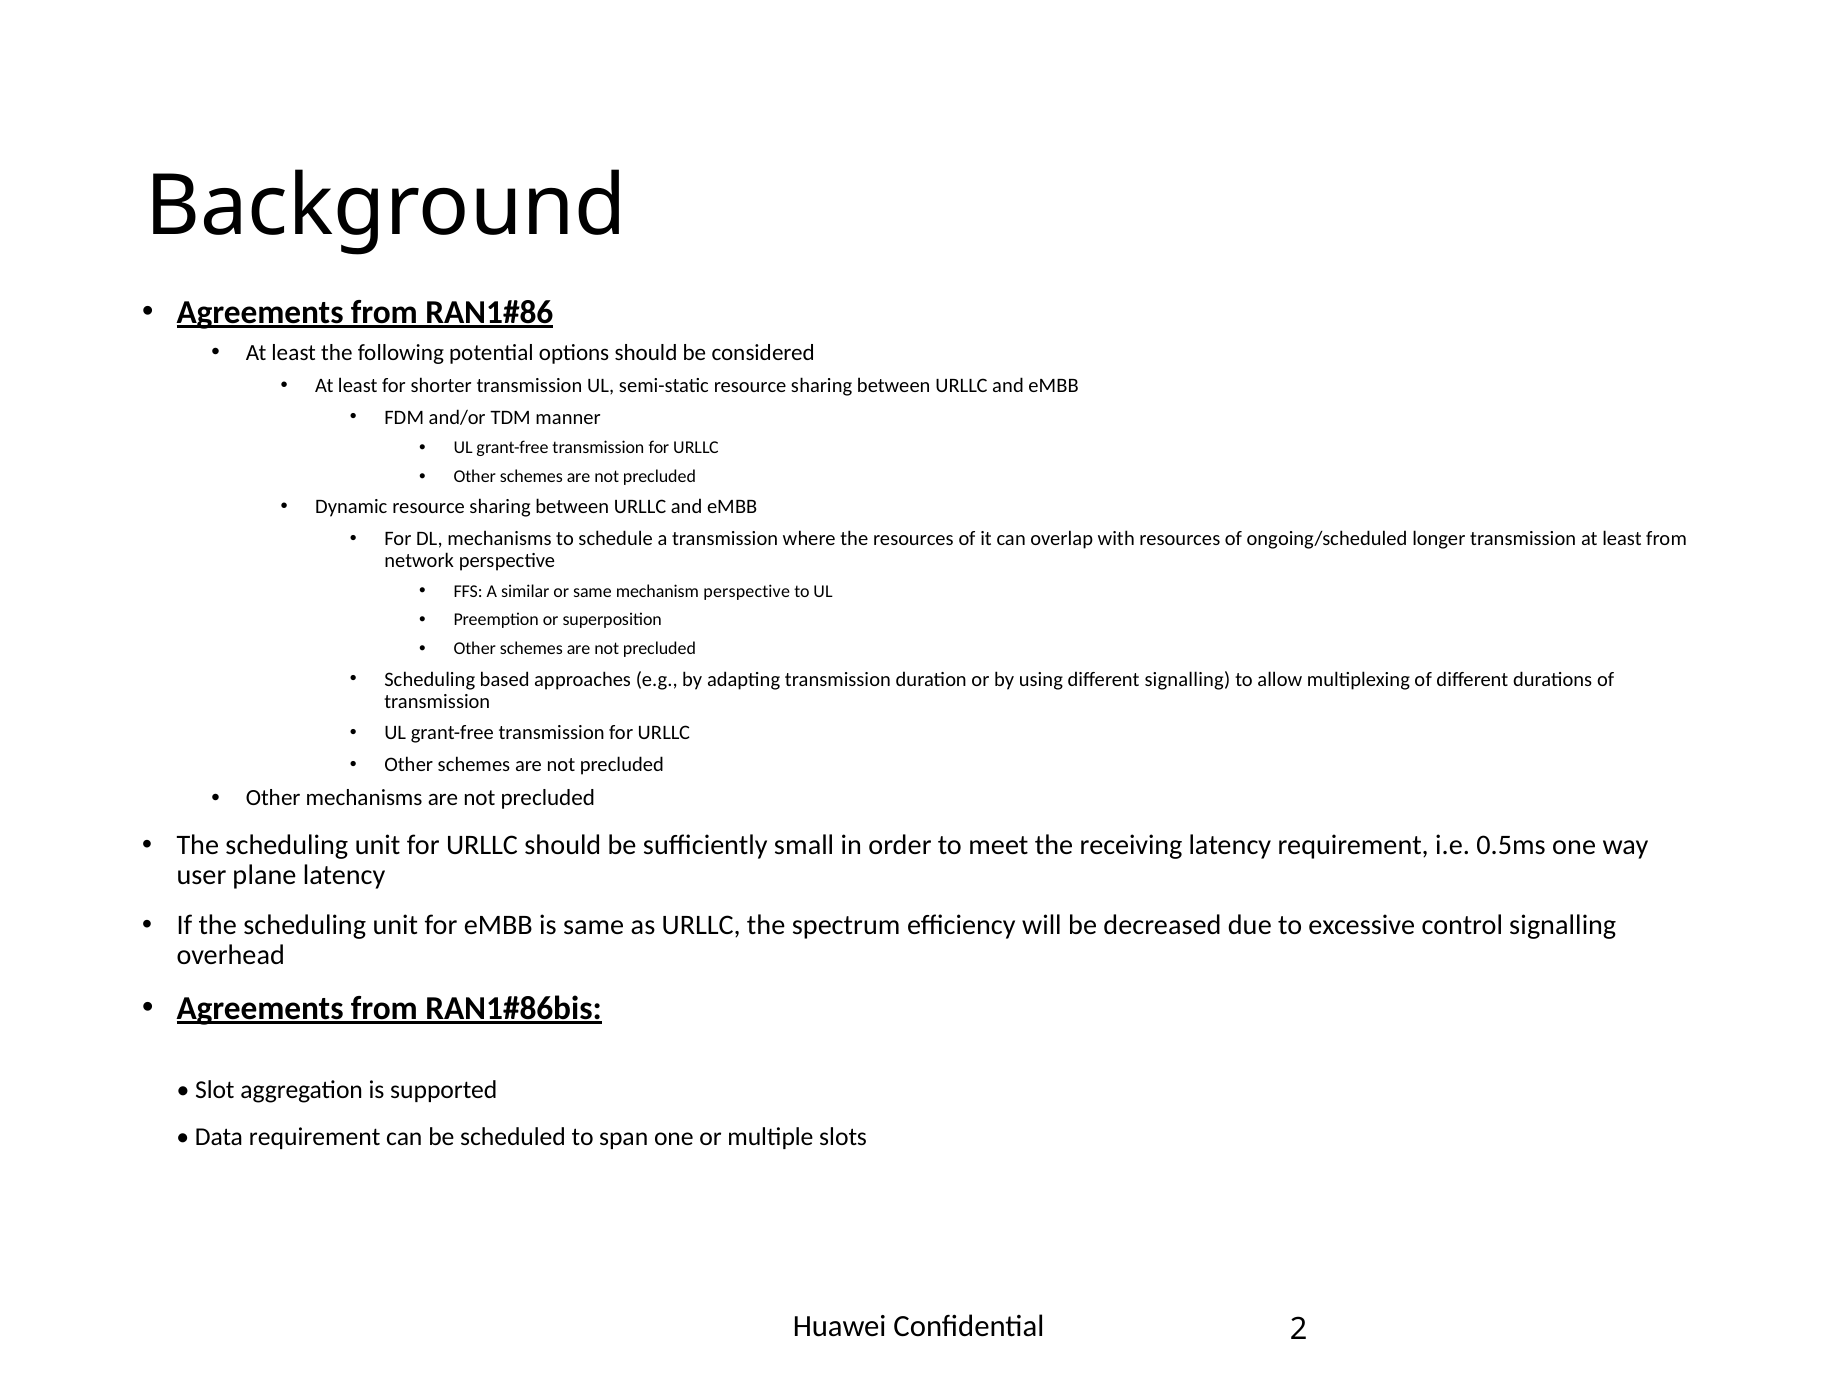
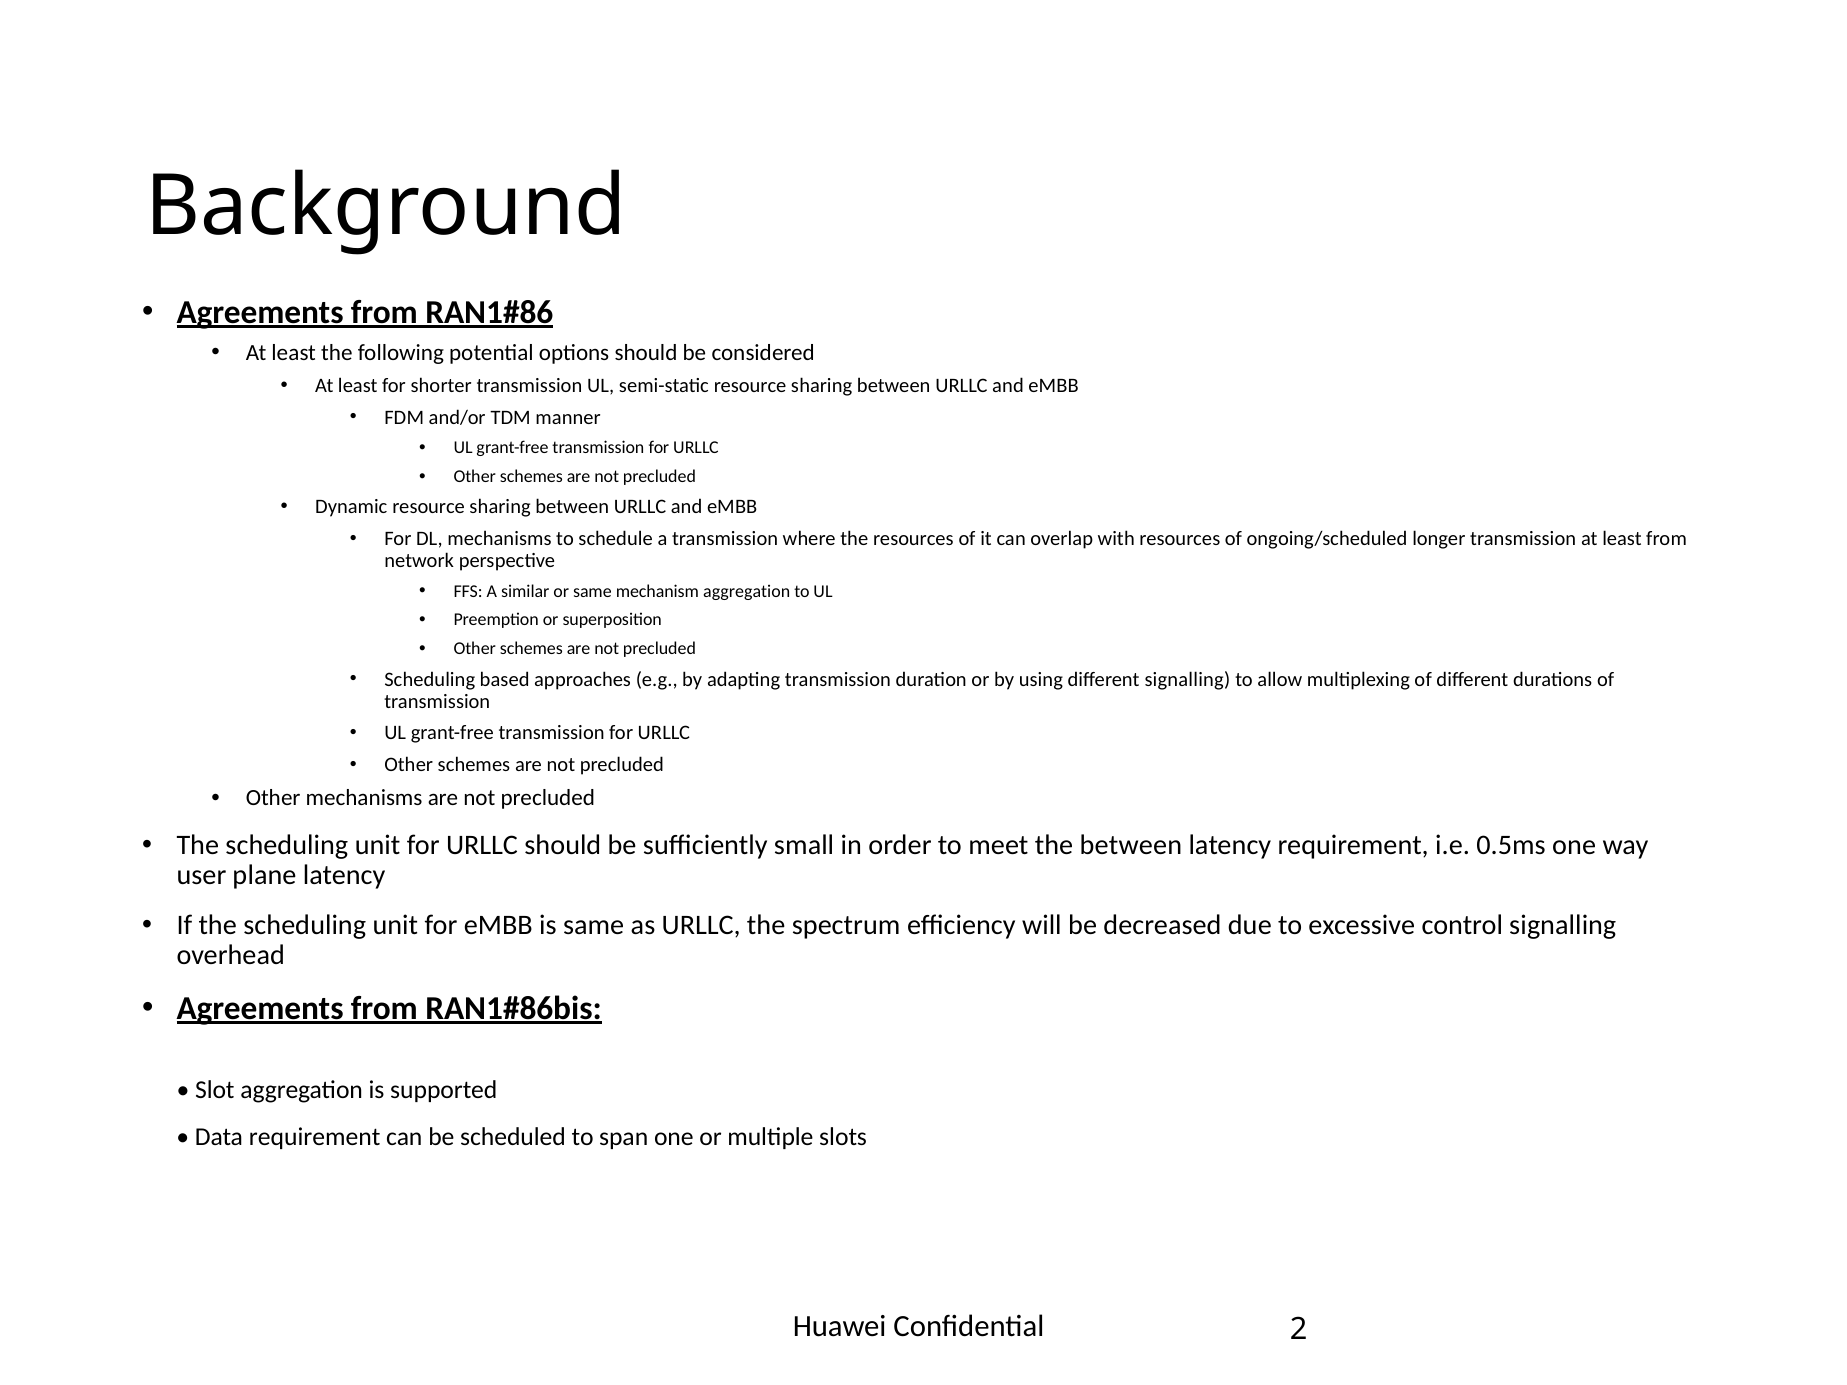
mechanism perspective: perspective -> aggregation (747, 591)
the receiving: receiving -> between (1131, 845)
